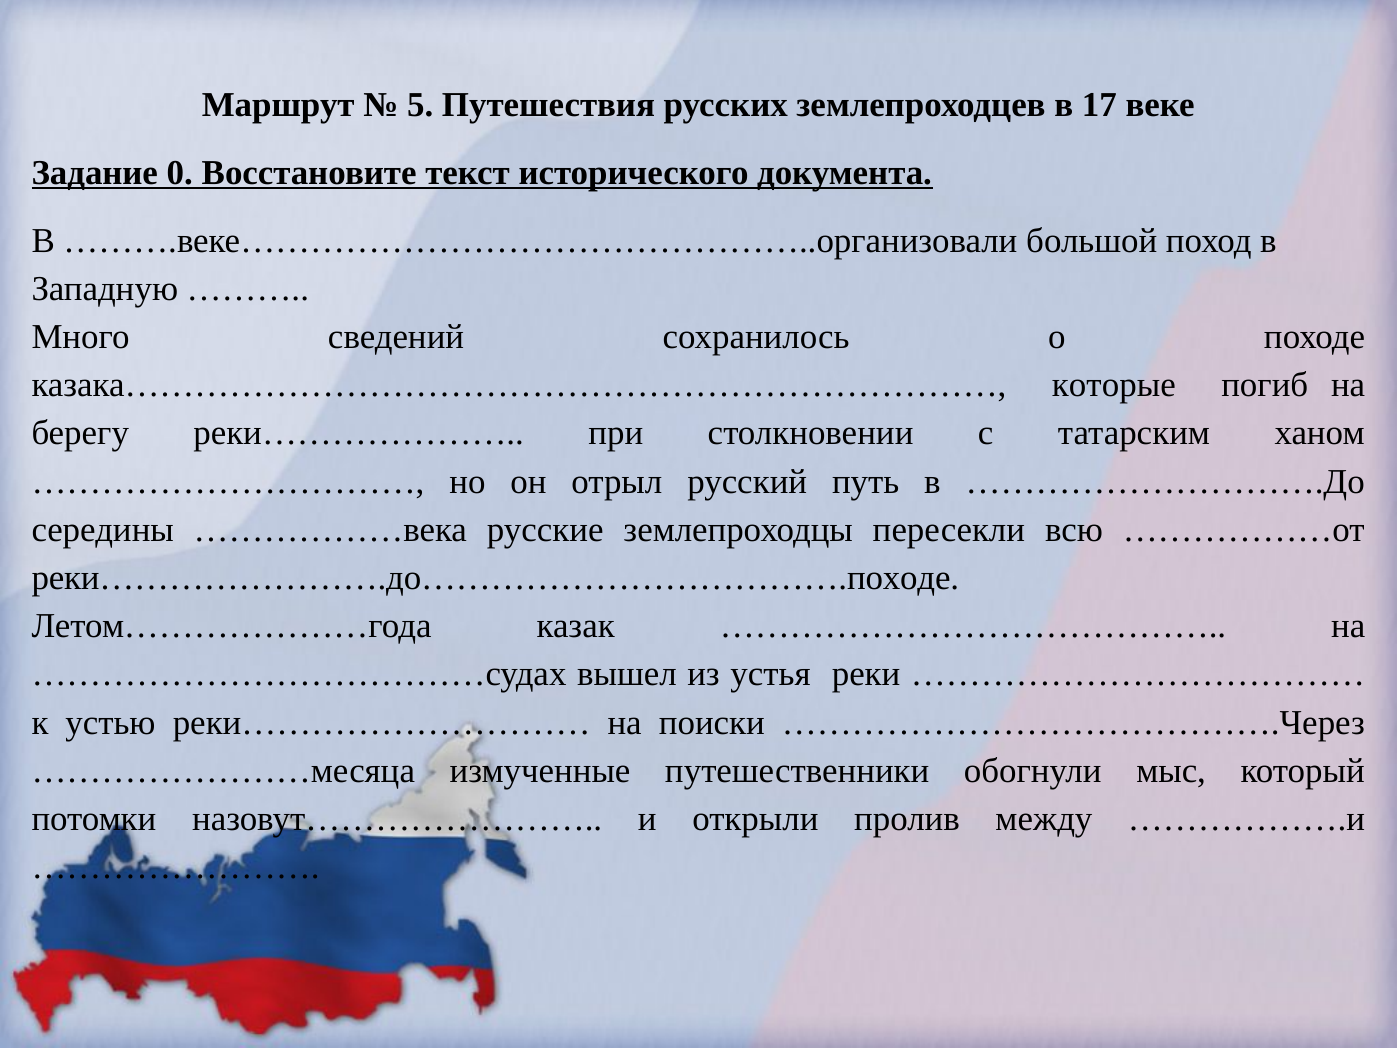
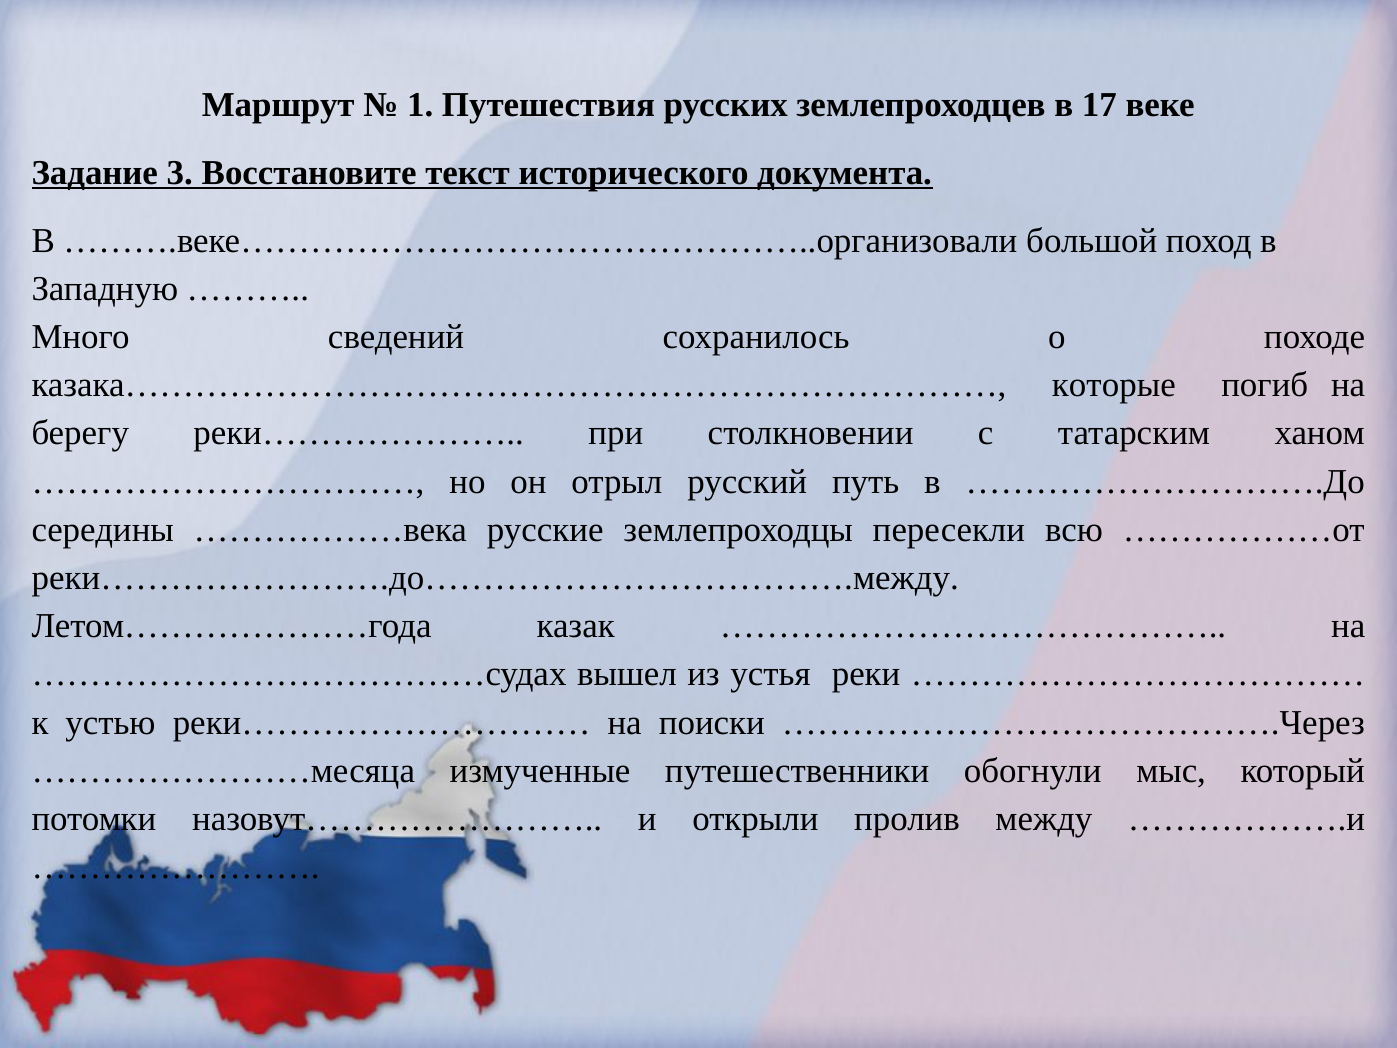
5: 5 -> 1 (420, 105)
0: 0 -> 3 (180, 173)
реки…………………….до……………………………….походе: реки…………………….до……………………………….походе -> реки…………………….до……………………………….между (495, 578)
